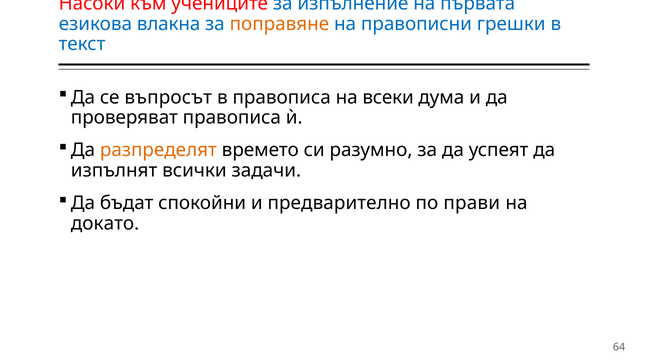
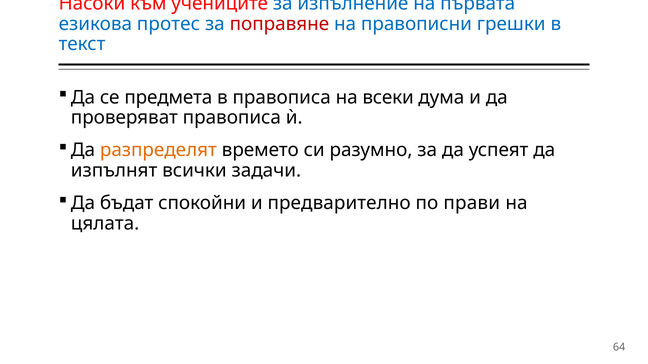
влакна: влакна -> протес (168, 24)
поправяне colour: orange -> red (279, 24)
въпросът: въпросът -> предмета (168, 98)
докато: докато -> цялата (105, 224)
